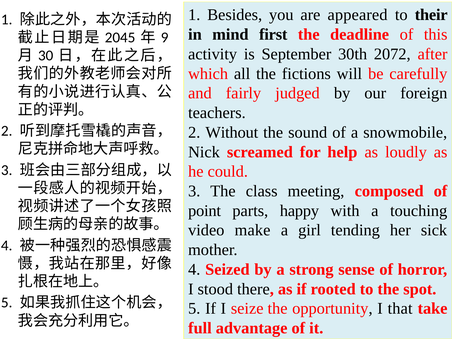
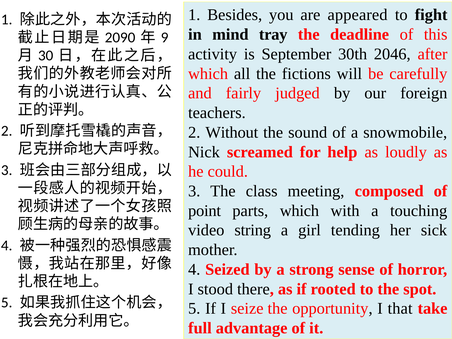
their: their -> fight (431, 15)
first: first -> tray (273, 35)
2045: 2045 -> 2090 (120, 38)
2072: 2072 -> 2046 (392, 54)
parts happy: happy -> which (299, 211)
make: make -> string (253, 230)
